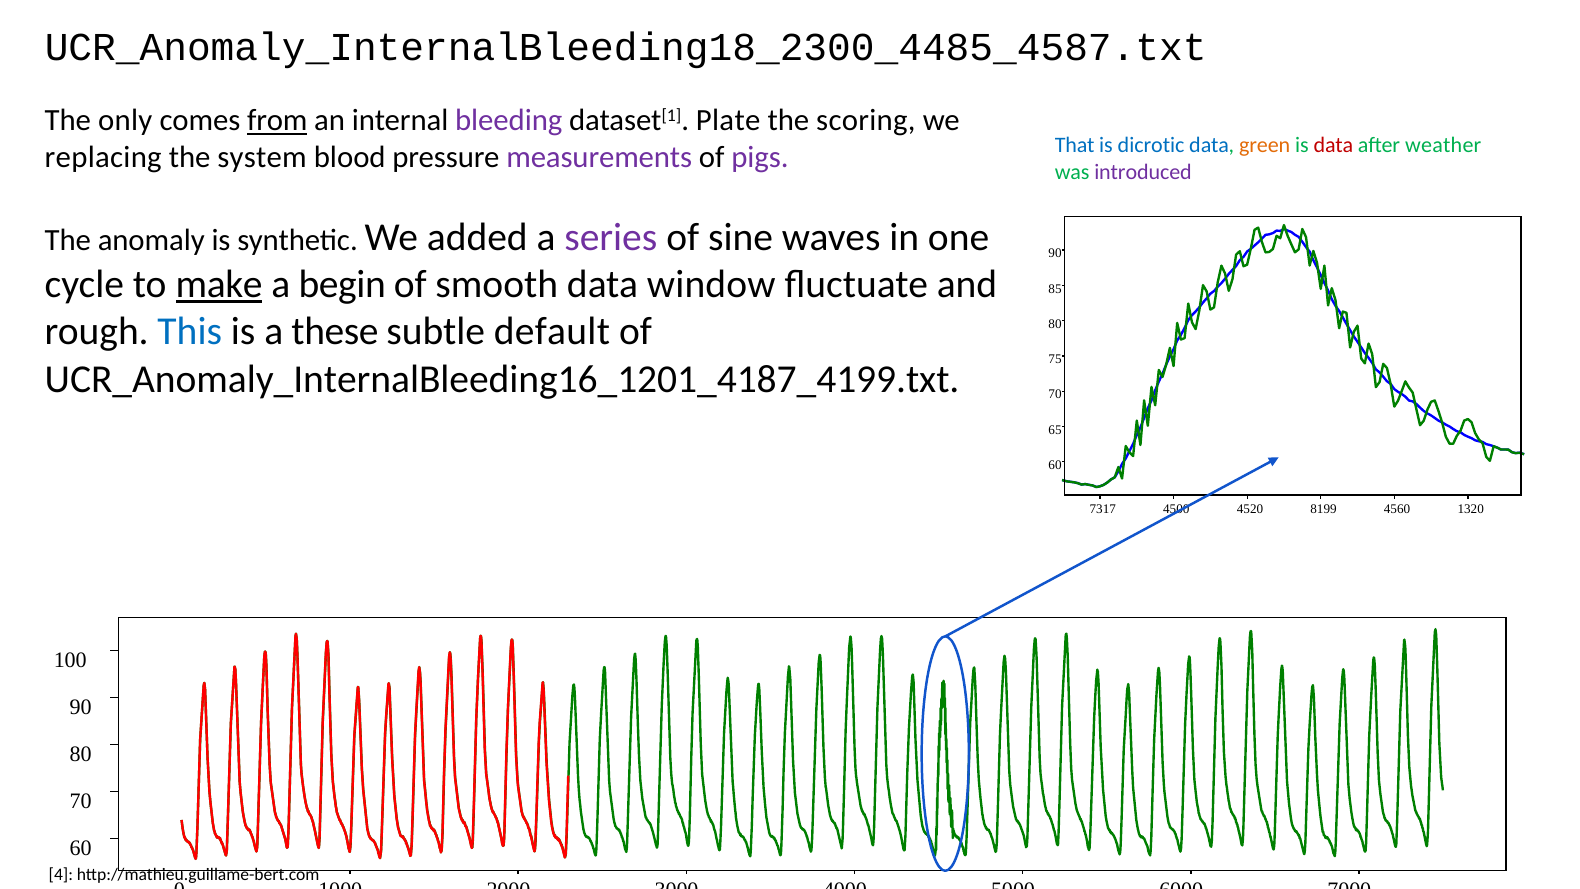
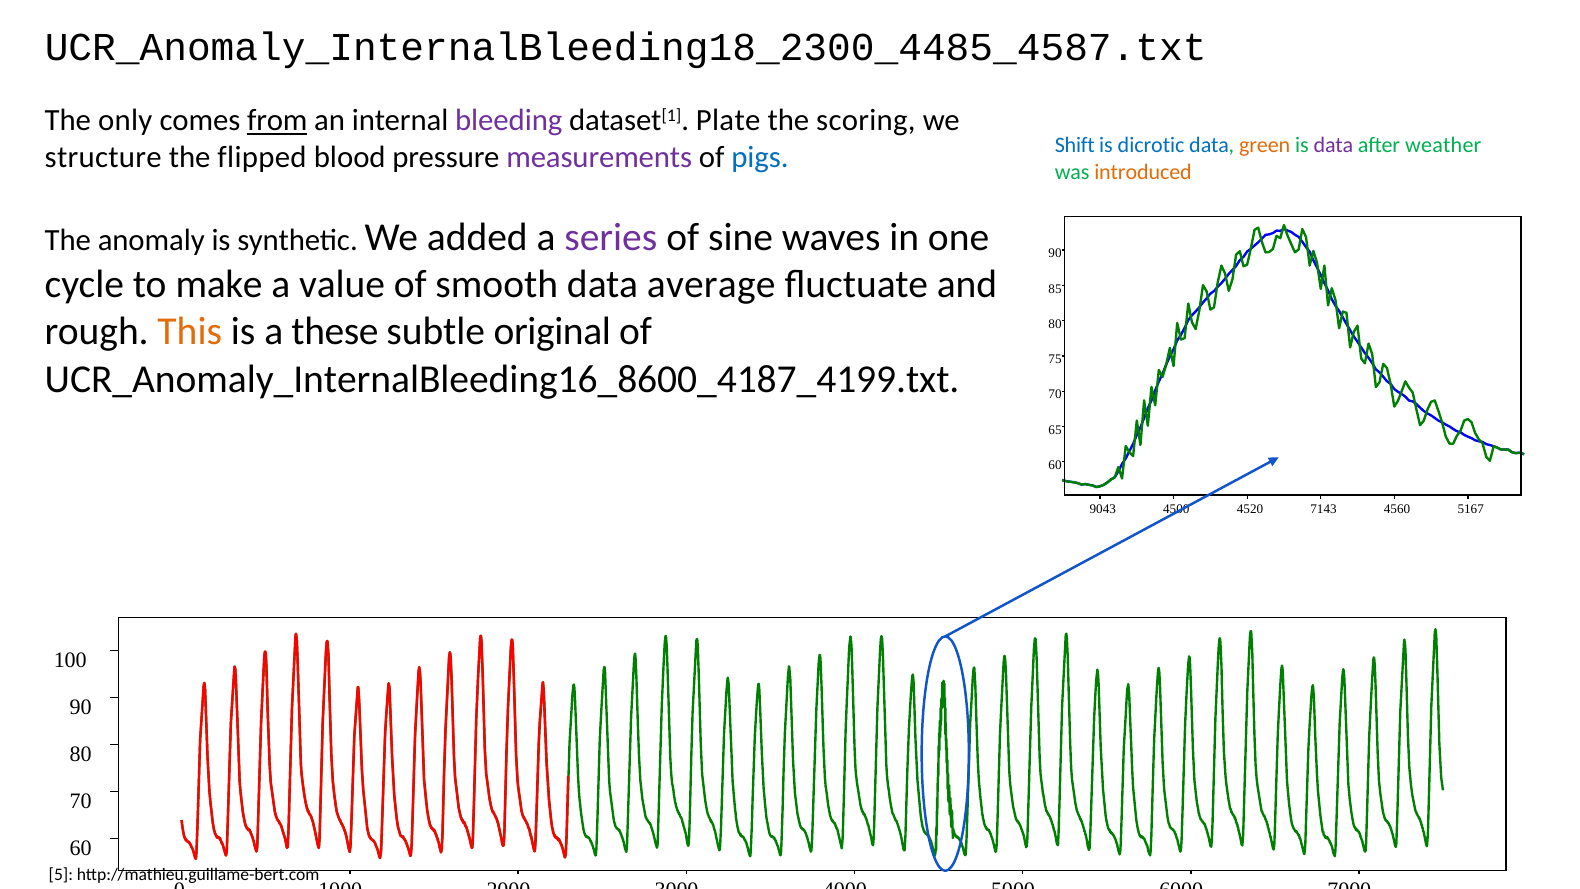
That: That -> Shift (1075, 145)
data colour: red -> purple (1333, 145)
replacing: replacing -> structure (103, 157)
system: system -> flipped (262, 157)
pigs colour: purple -> blue (760, 157)
introduced colour: purple -> orange (1143, 172)
make underline: present -> none (219, 284)
begin: begin -> value (342, 284)
window: window -> average (711, 284)
This colour: blue -> orange (190, 332)
default: default -> original (552, 332)
UCR_Anomaly_InternalBleeding16_1201_4187_4199.txt: UCR_Anomaly_InternalBleeding16_1201_4187_4199.txt -> UCR_Anomaly_InternalBleeding16_8600_4187_4199.txt (502, 379)
7317: 7317 -> 9043 (1103, 509)
8199: 8199 -> 7143 (1324, 509)
1320: 1320 -> 5167 (1471, 509)
4: 4 -> 5 (61, 874)
